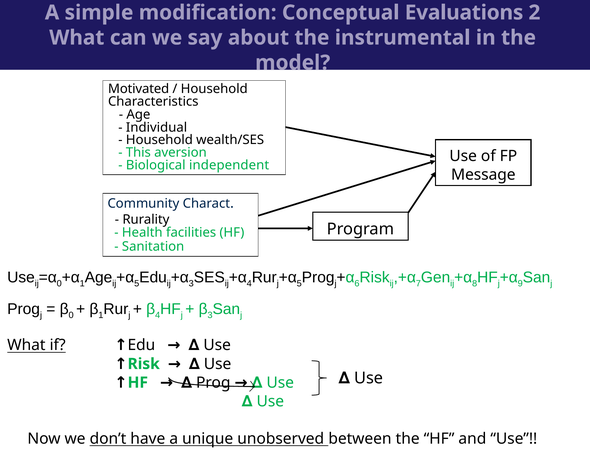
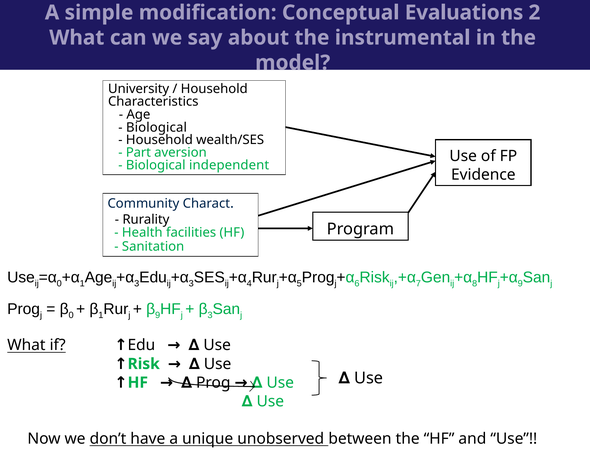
Motivated: Motivated -> University (139, 89)
Individual: Individual -> Biological (156, 127)
This: This -> Part (138, 153)
Message: Message -> Evidence (483, 175)
5: 5 -> 3 (137, 283)
4: 4 -> 9 (158, 315)
